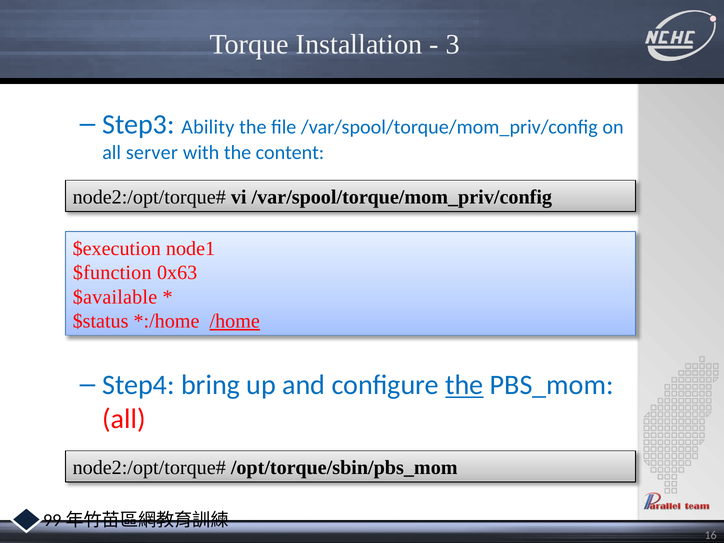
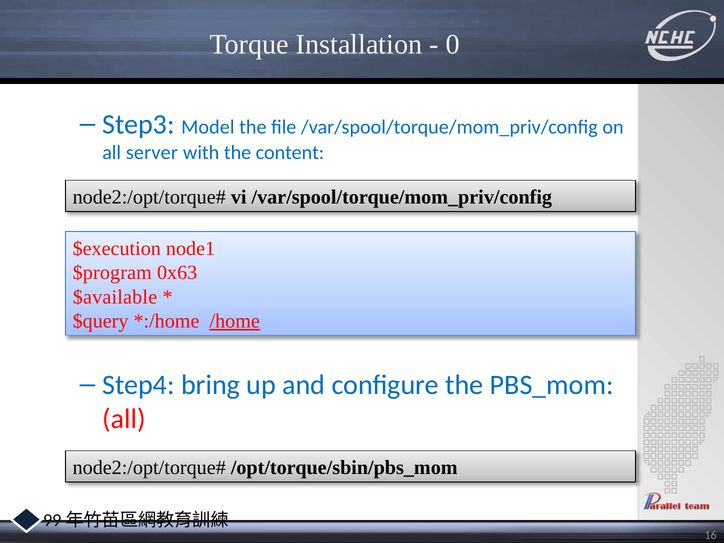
3: 3 -> 0 (453, 44)
Ability: Ability -> Model (208, 127)
$function: $function -> $program (112, 273)
$status: $status -> $query (101, 321)
the underline: present -> none (464, 385)
